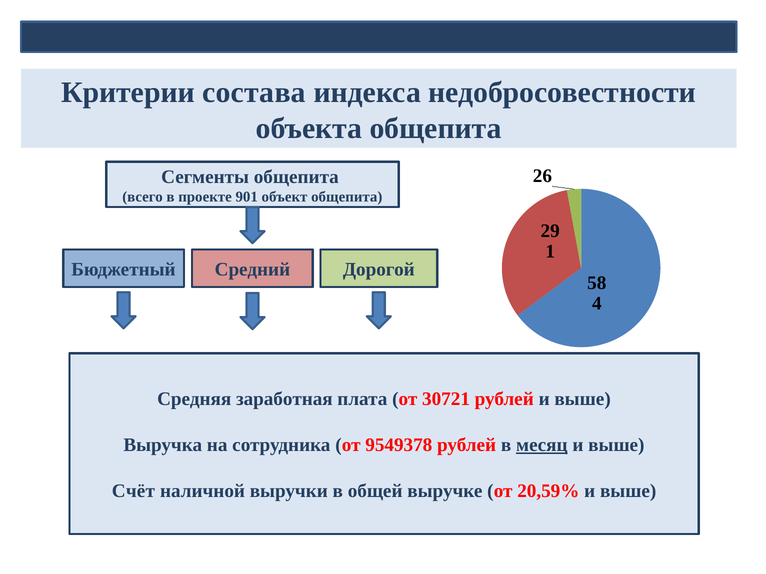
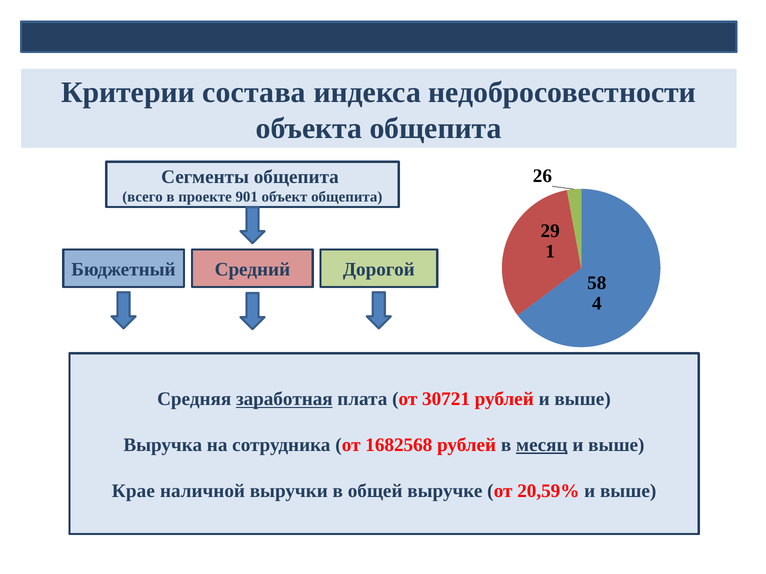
заработная underline: none -> present (284, 399)
9549378: 9549378 -> 1682568 (399, 445)
Счёт: Счёт -> Крае (133, 491)
